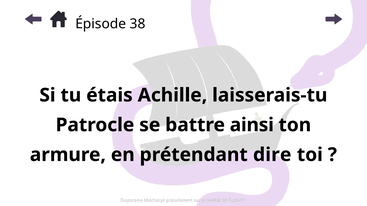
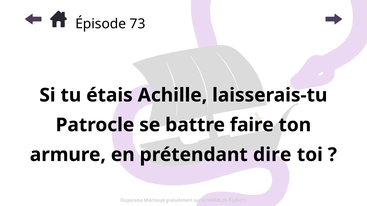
38: 38 -> 73 (138, 24)
ainsi: ainsi -> faire (252, 125)
